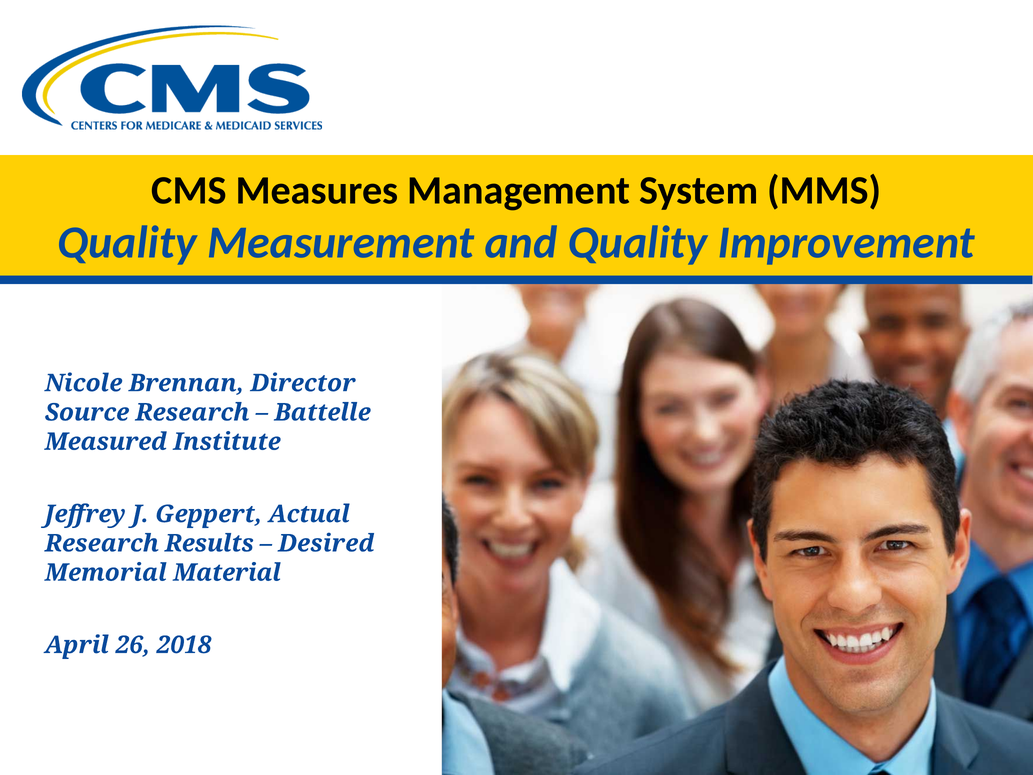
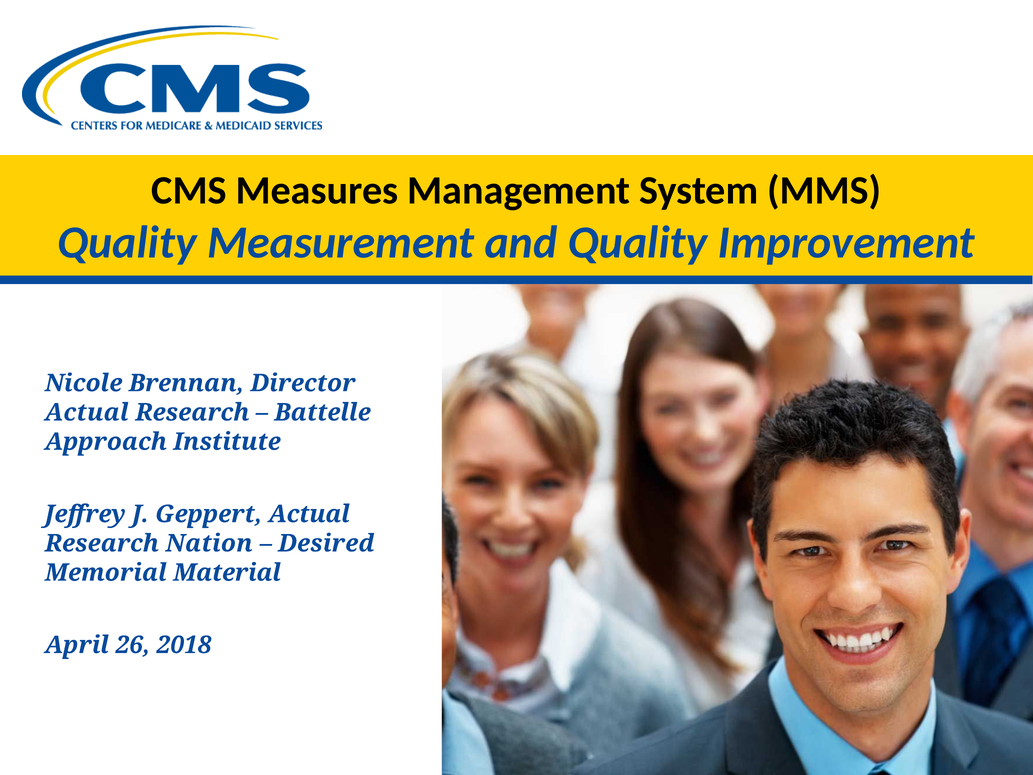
Source: Source -> Actual (87, 412)
Measured: Measured -> Approach (106, 442)
Results: Results -> Nation (209, 543)
